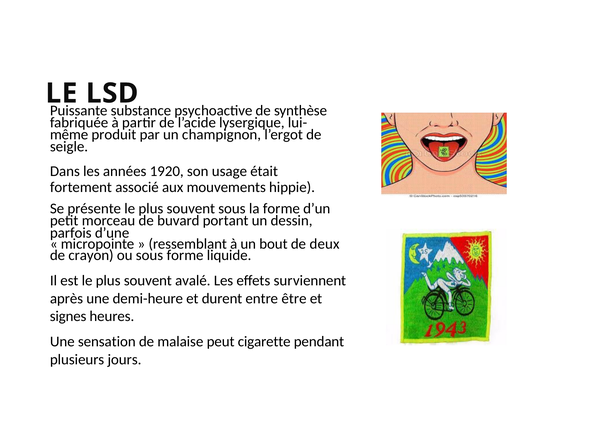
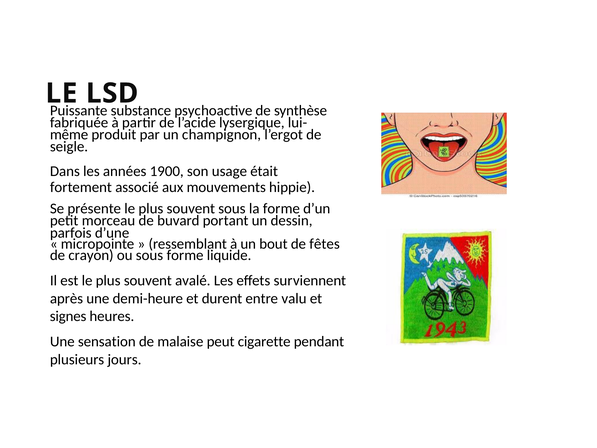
1920: 1920 -> 1900 (167, 171)
deux: deux -> fêtes (325, 244)
être: être -> valu (294, 298)
